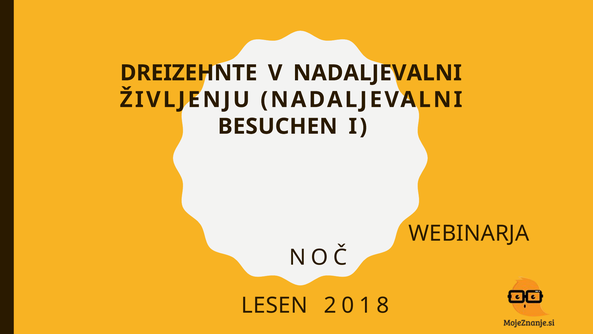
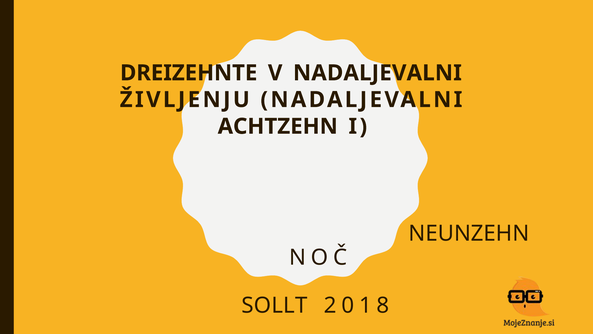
BESUCHEN: BESUCHEN -> ACHTZEHN (278, 126)
WEBINARJA: WEBINARJA -> NEUNZEHN (469, 233)
LESEN: LESEN -> SOLLT (274, 305)
